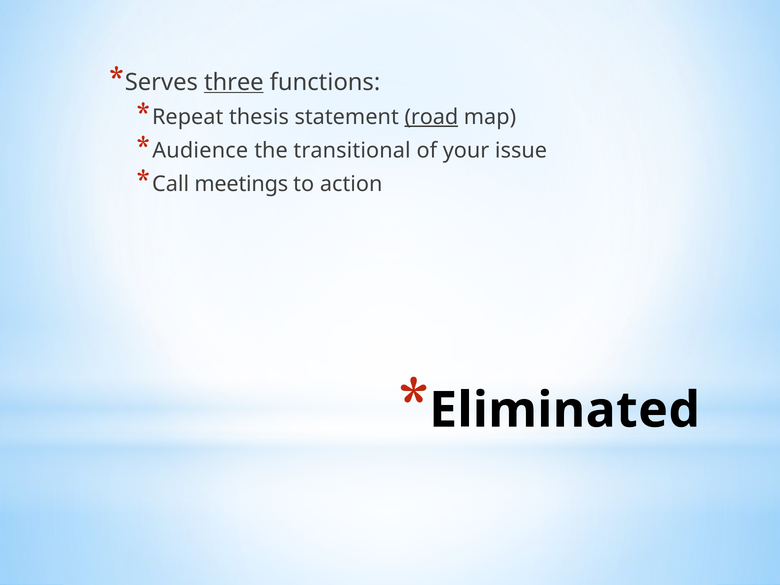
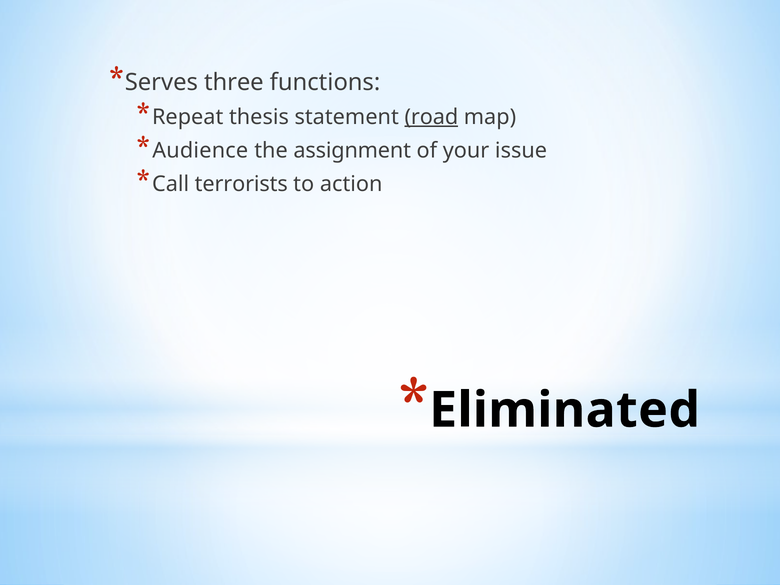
three underline: present -> none (234, 82)
transitional: transitional -> assignment (352, 151)
meetings: meetings -> terrorists (241, 184)
